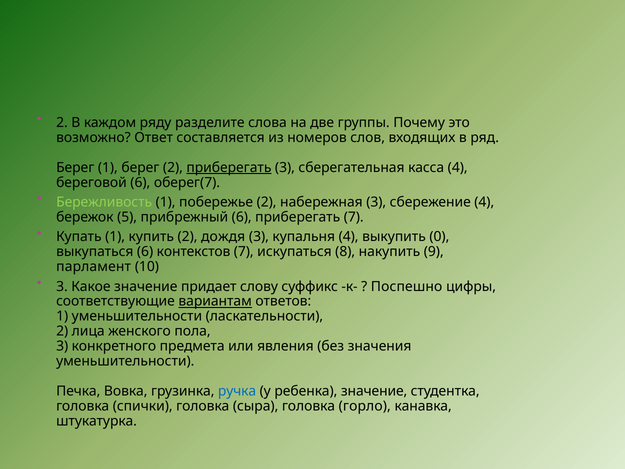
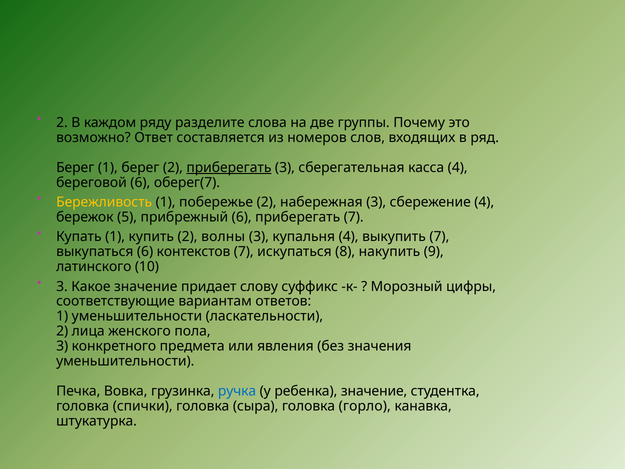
Бережливость colour: light green -> yellow (104, 202)
дождя: дождя -> волны (223, 237)
выкупить 0: 0 -> 7 (439, 237)
парламент: парламент -> латинского (94, 267)
Поспешно: Поспешно -> Морозный (407, 286)
вариантам underline: present -> none (215, 301)
